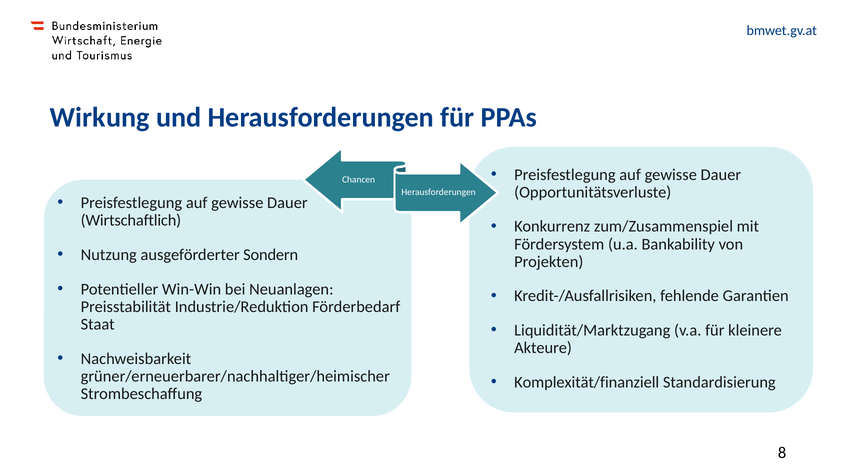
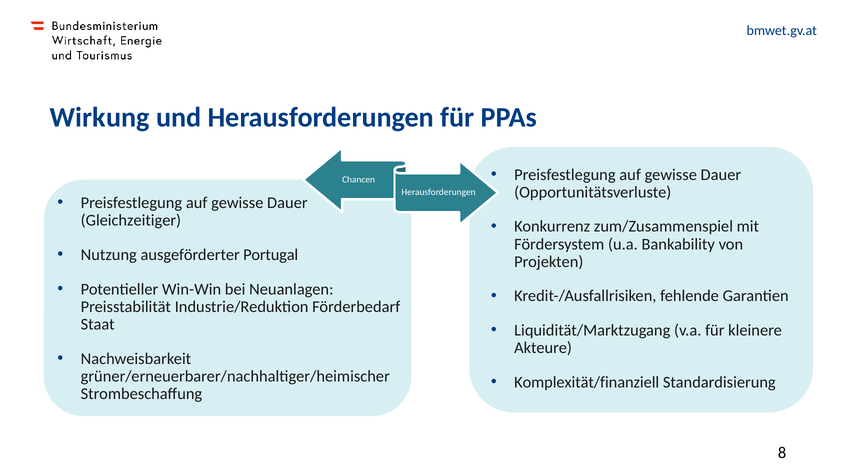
Wirtschaftlich: Wirtschaftlich -> Gleichzeitiger (131, 220)
Sondern: Sondern -> Portugal (271, 255)
